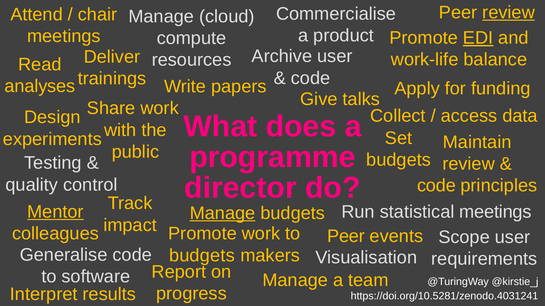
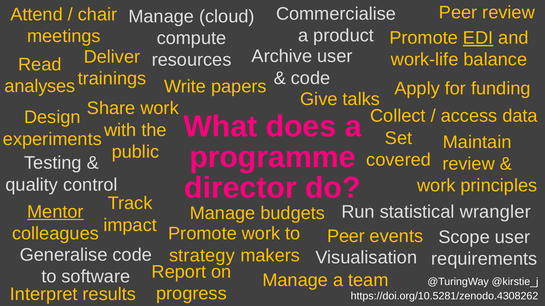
review underline: present -> none (509, 12)
budgets: budgets -> covered (399, 160)
code: code -> work (436, 186)
statistical meetings: meetings -> wrangler (495, 212)
Manage underline: present -> none (223, 214)
budgets: budgets -> strategy (202, 256)
https://doi.org/10.5281/zenodo.4031241: https://doi.org/10.5281/zenodo.4031241 -> https://doi.org/10.5281/zenodo.4308262 (444, 297)
